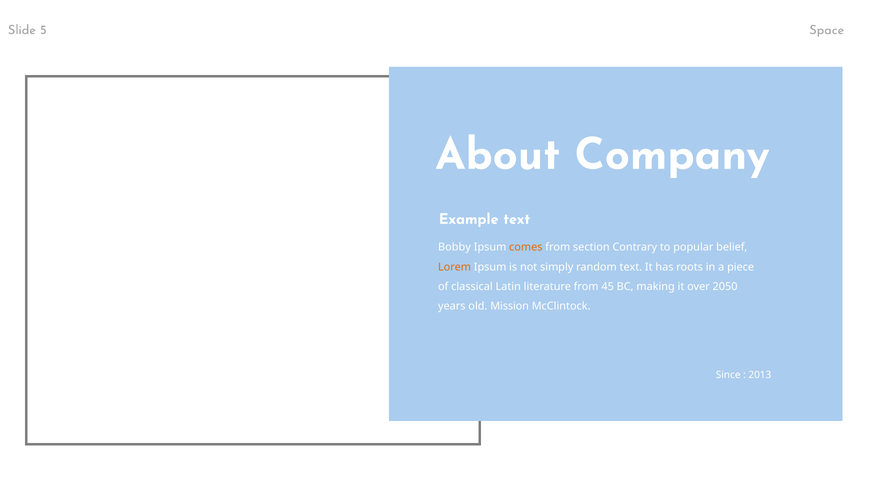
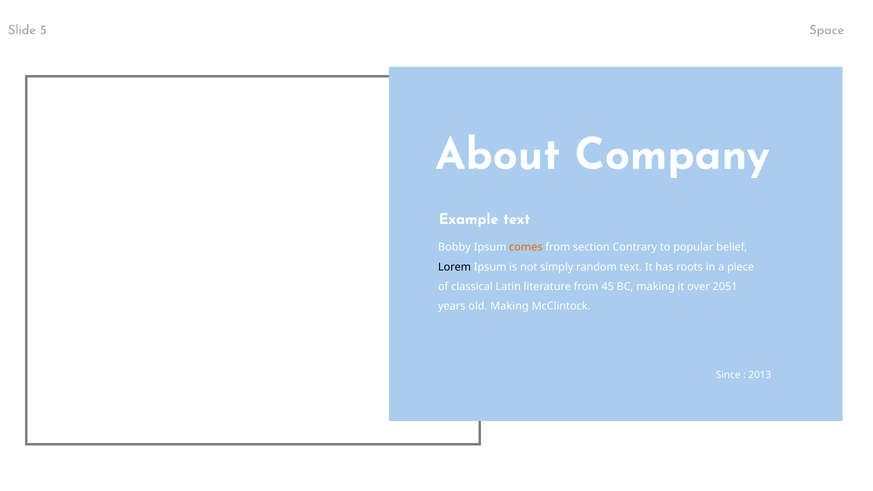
Lorem colour: orange -> black (455, 267)
2050: 2050 -> 2051 (725, 287)
old Mission: Mission -> Making (510, 306)
